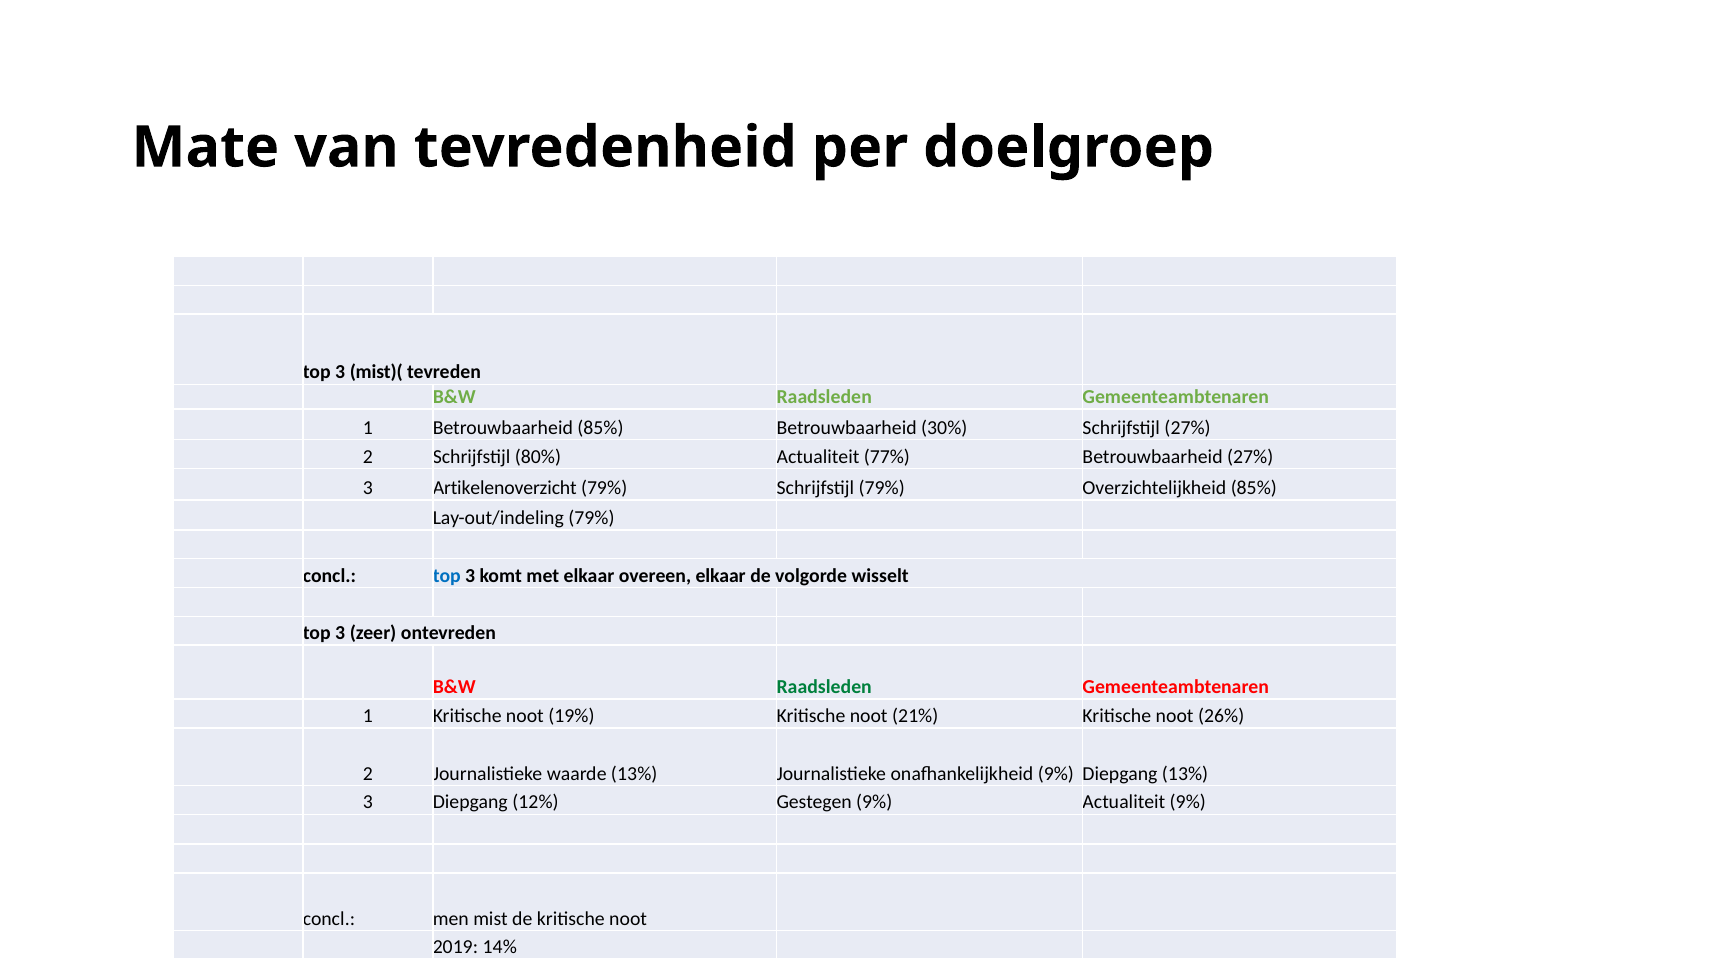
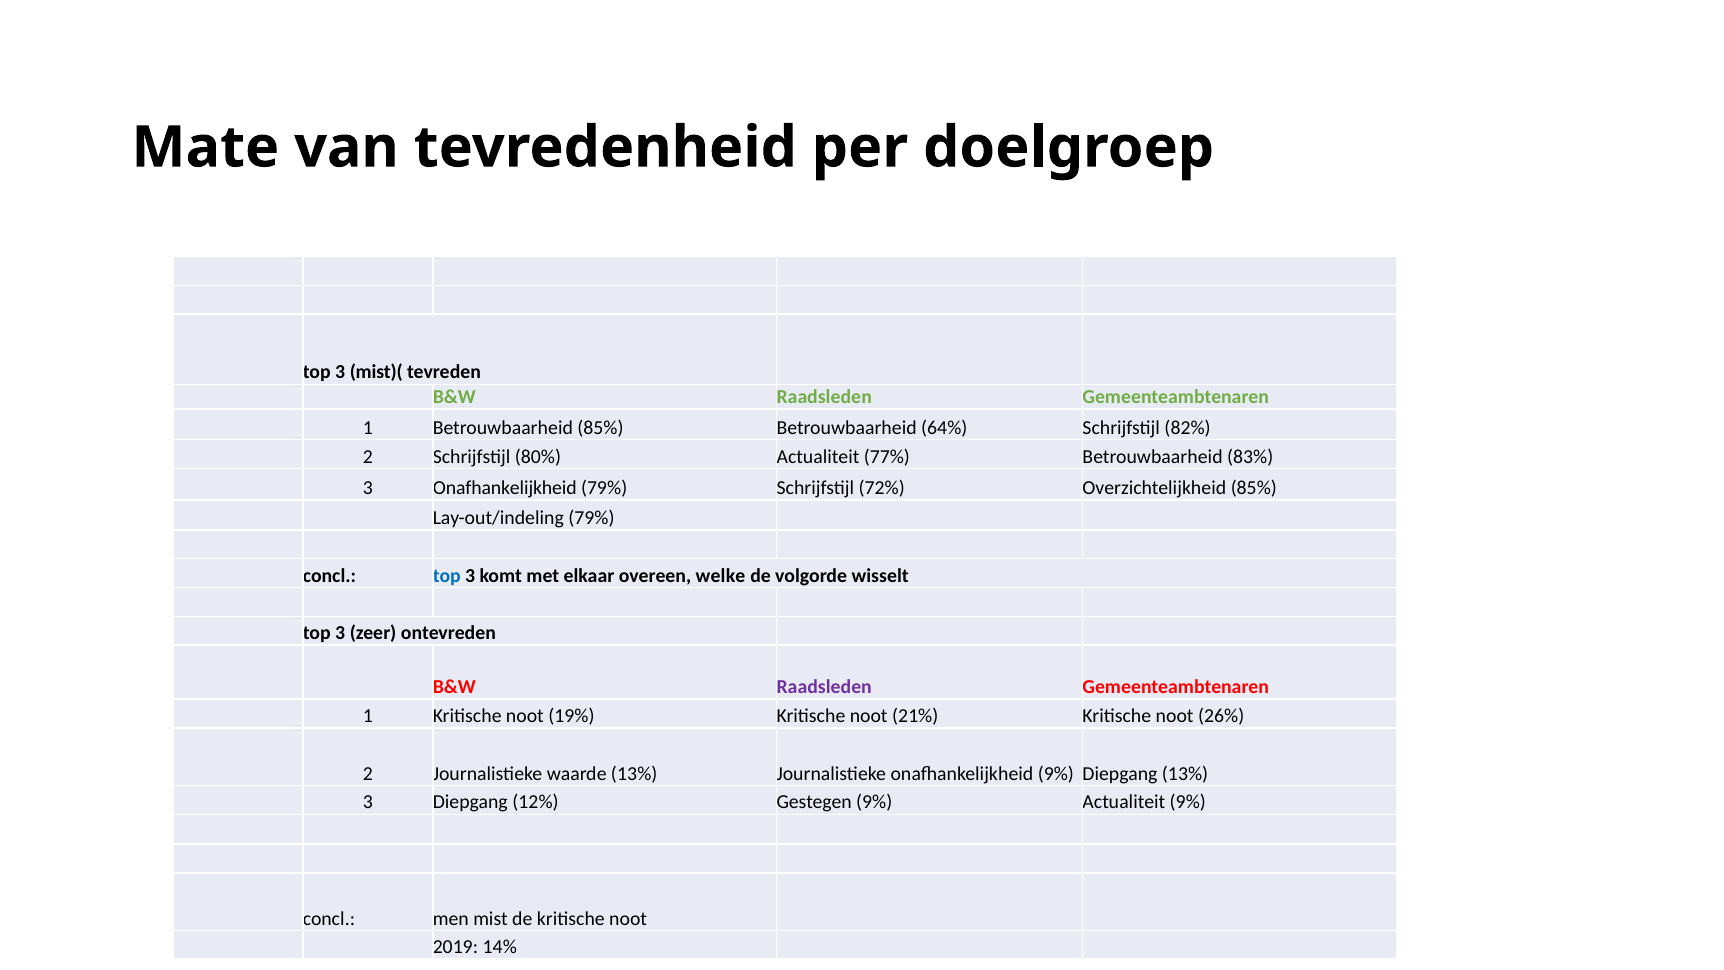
30%: 30% -> 64% (944, 428)
Schrijfstijl 27%: 27% -> 82% (1188, 428)
Betrouwbaarheid 27%: 27% -> 83% (1250, 456)
3 Artikelenoverzicht: Artikelenoverzicht -> Onafhankelijkheid (505, 488)
Schrijfstijl 79%: 79% -> 72% (882, 488)
overeen elkaar: elkaar -> welke (721, 575)
Raadsleden colour: green -> purple (824, 687)
